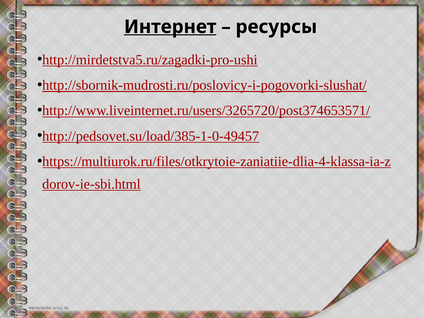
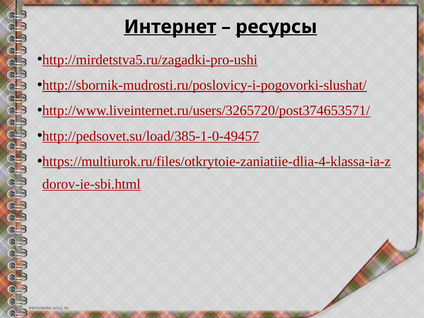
ресурсы underline: none -> present (276, 27)
